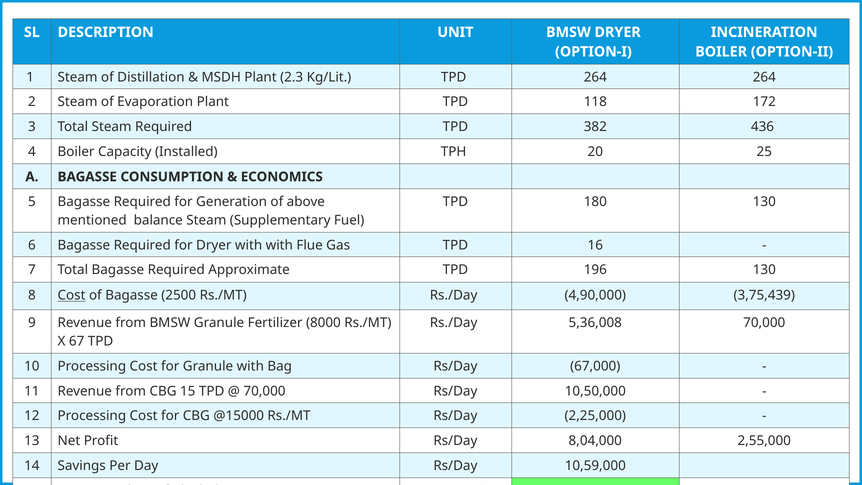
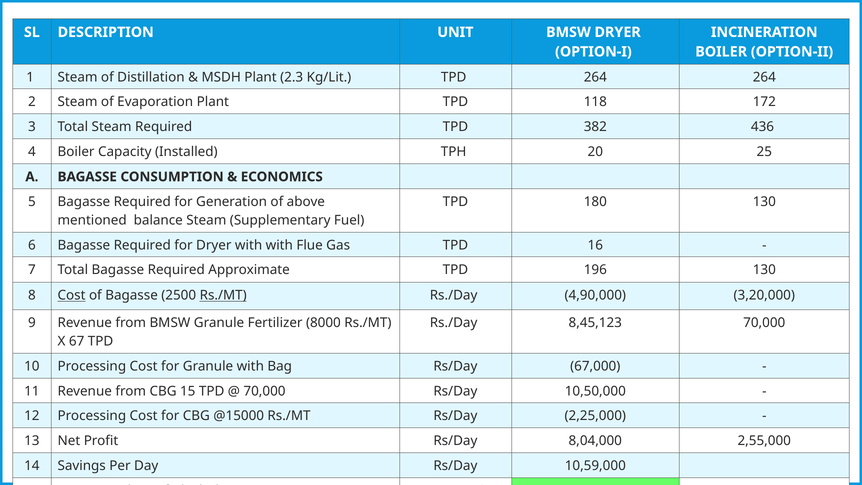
Rs./MT underline: none -> present (223, 295)
3,75,439: 3,75,439 -> 3,20,000 (764, 295)
5,36,008: 5,36,008 -> 8,45,123 (595, 323)
